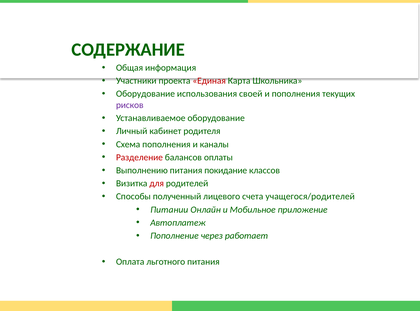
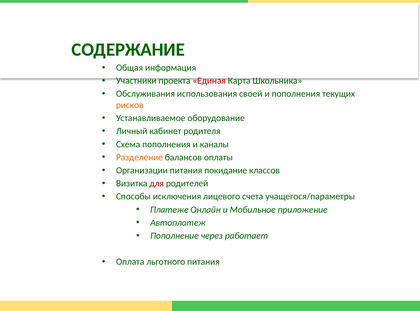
Оборудование: Оборудование -> Обслуживания (145, 94)
рисков colour: purple -> orange (130, 105)
Разделение colour: red -> orange (139, 158)
Выполнению: Выполнению -> Организации (142, 171)
полученный: полученный -> исключения (177, 197)
учащегося/родителей: учащегося/родителей -> учащегося/параметры (310, 197)
Питании: Питании -> Платеже (169, 210)
